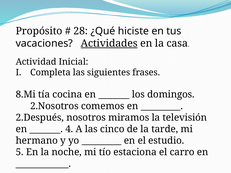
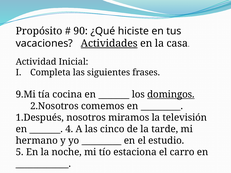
28: 28 -> 90 (81, 31)
8.Mi: 8.Mi -> 9.Mi (26, 95)
domingos underline: none -> present (171, 95)
2.Después: 2.Después -> 1.Después (40, 118)
